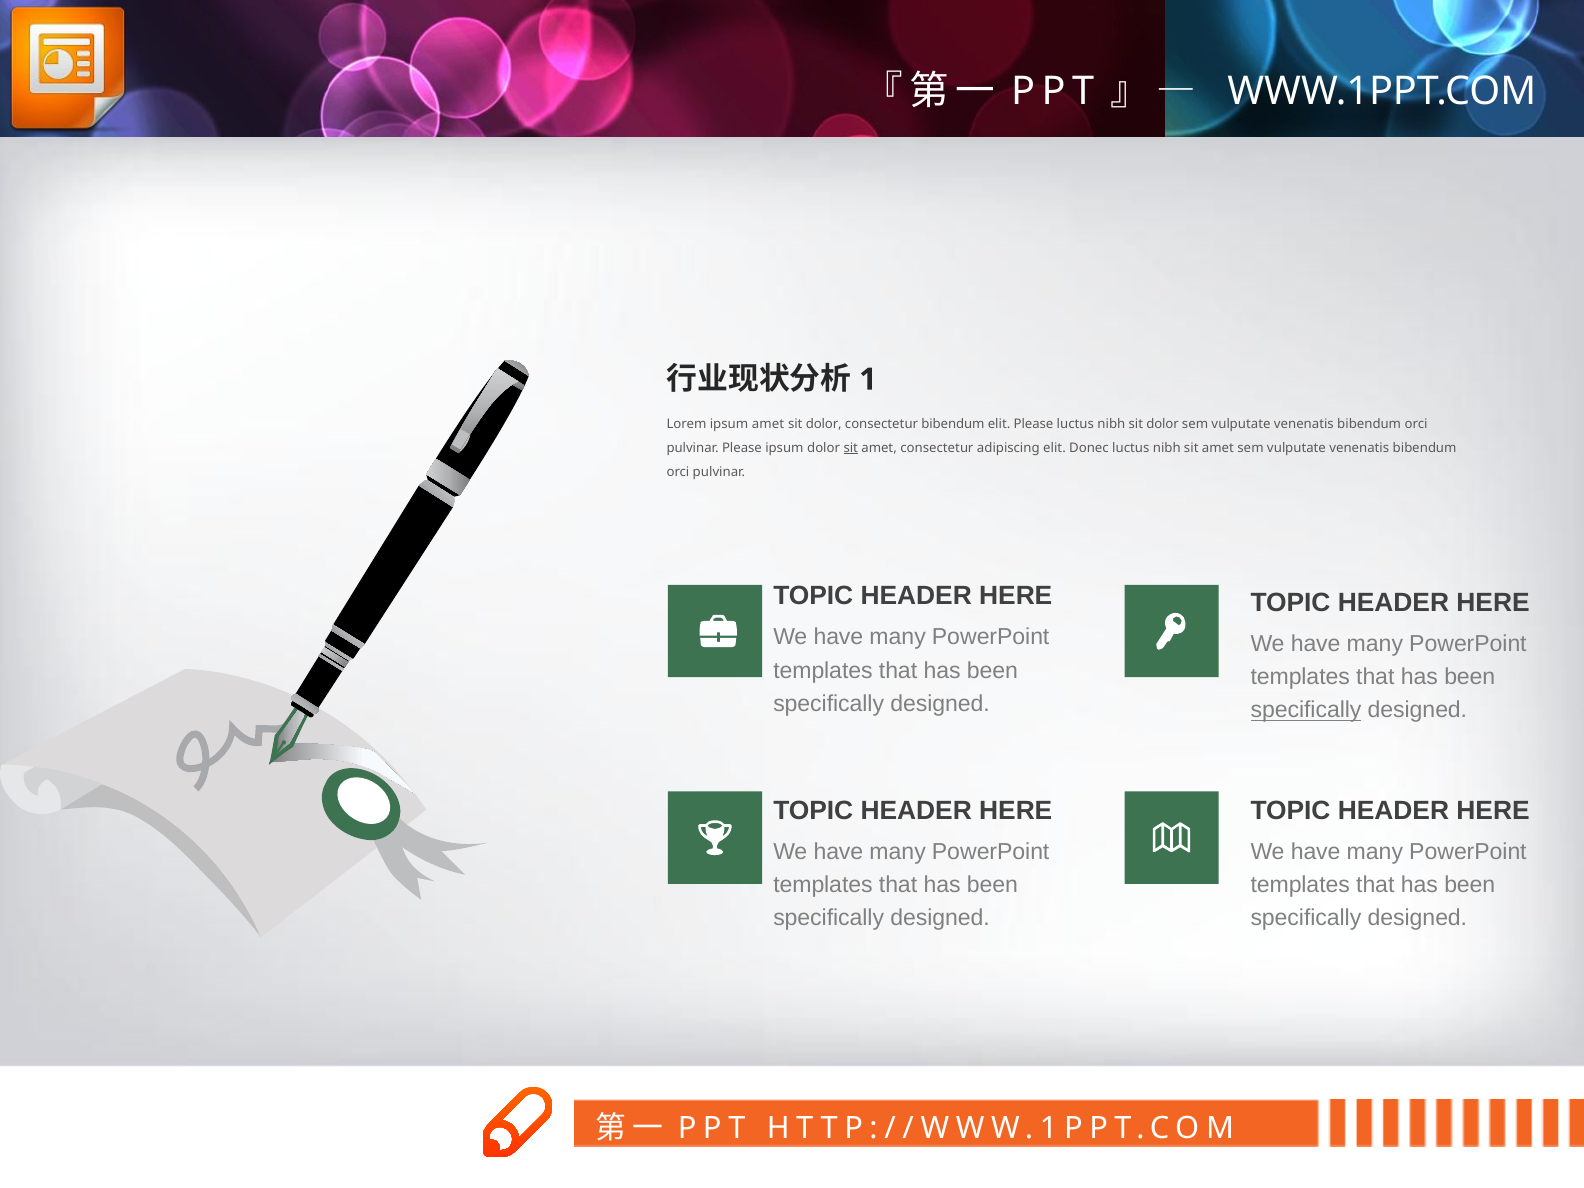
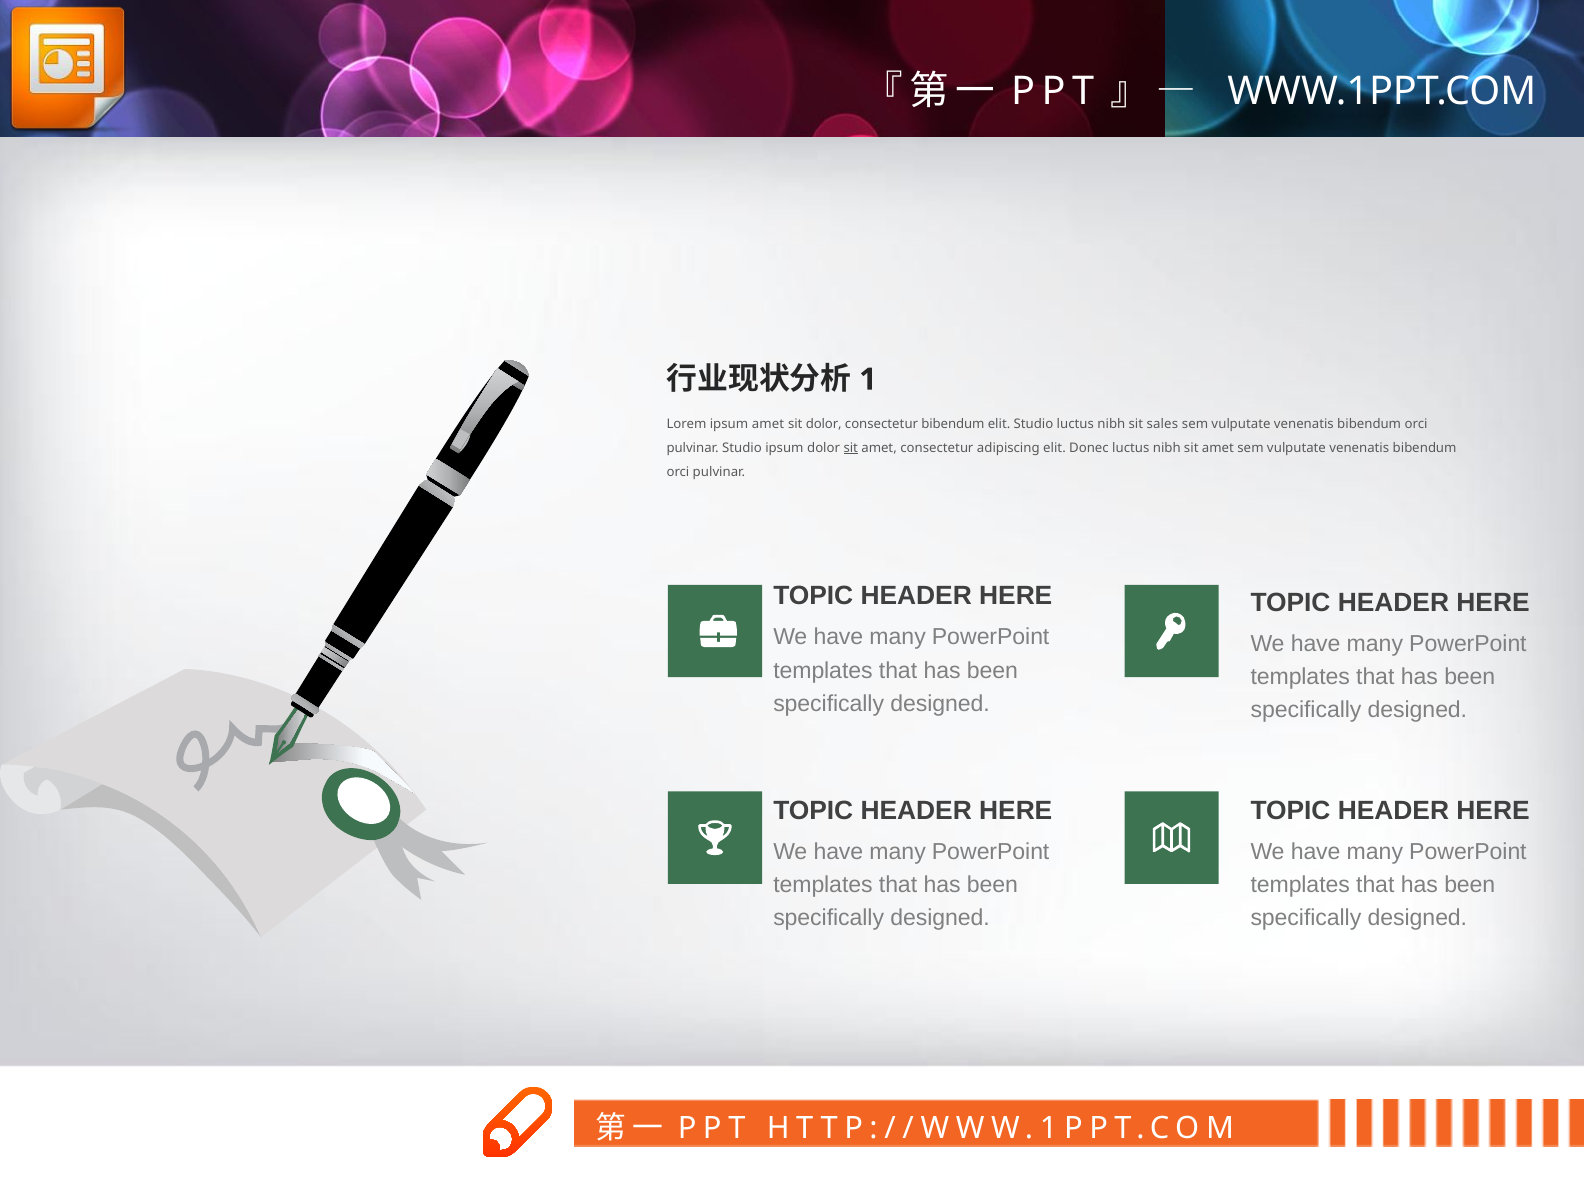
elit Please: Please -> Studio (1034, 424)
nibh sit dolor: dolor -> sales (1162, 424)
pulvinar Please: Please -> Studio (742, 448)
specifically underline: present -> none (1306, 710)
